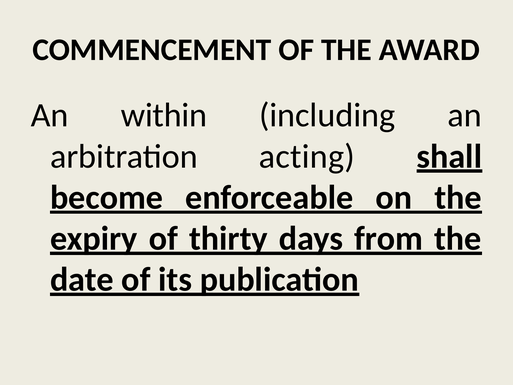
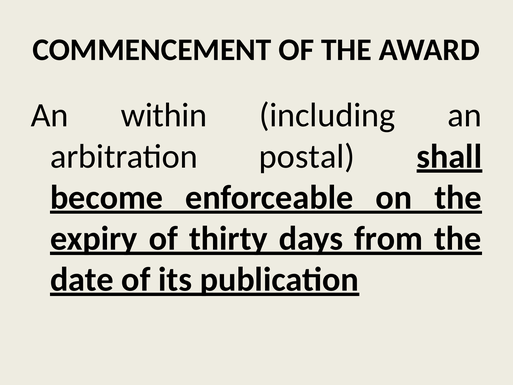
acting: acting -> postal (307, 156)
